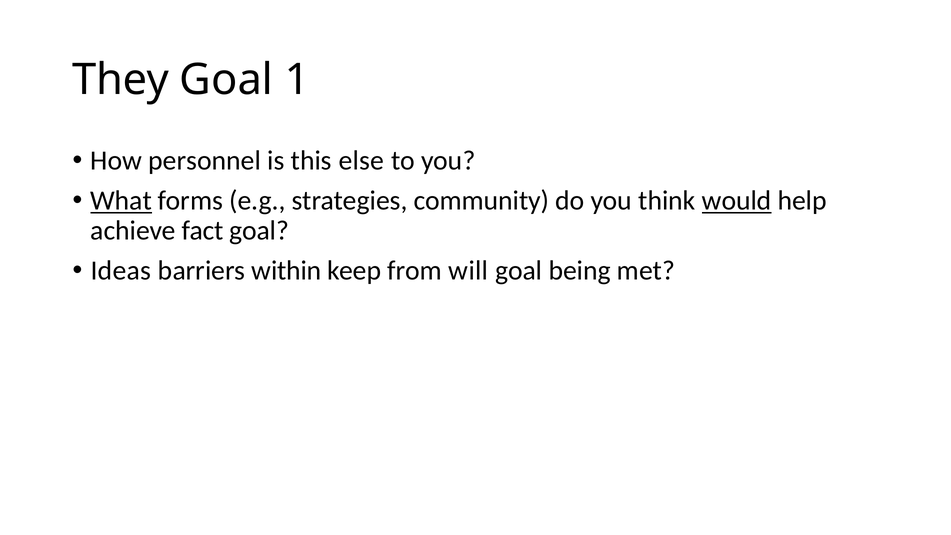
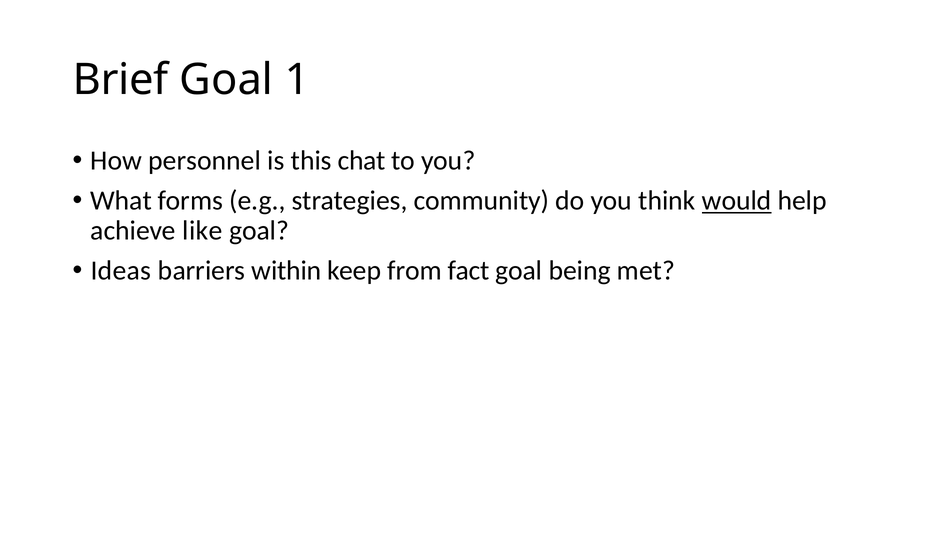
They: They -> Brief (120, 80)
else: else -> chat (362, 161)
What underline: present -> none (121, 201)
fact: fact -> like (202, 231)
will: will -> fact (469, 270)
